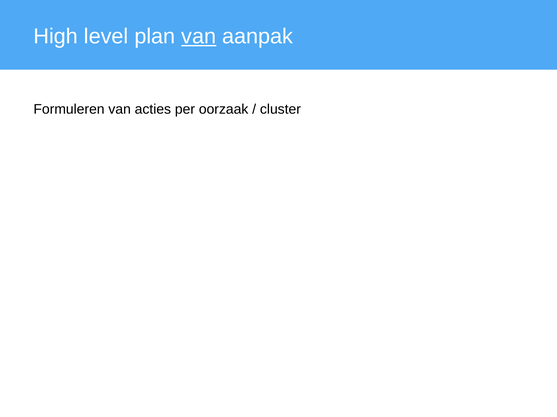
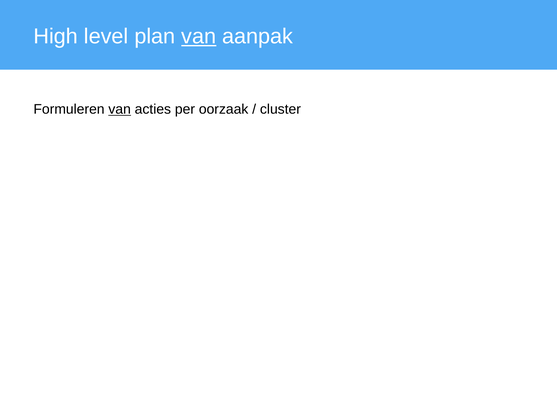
van underline: none -> present (120, 110)
